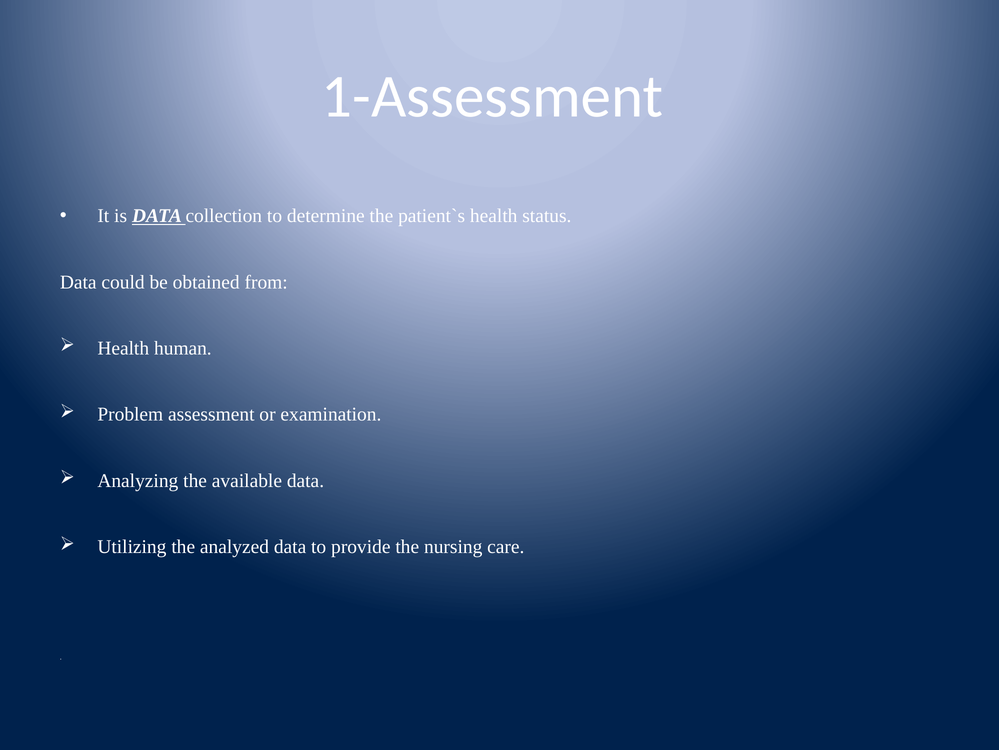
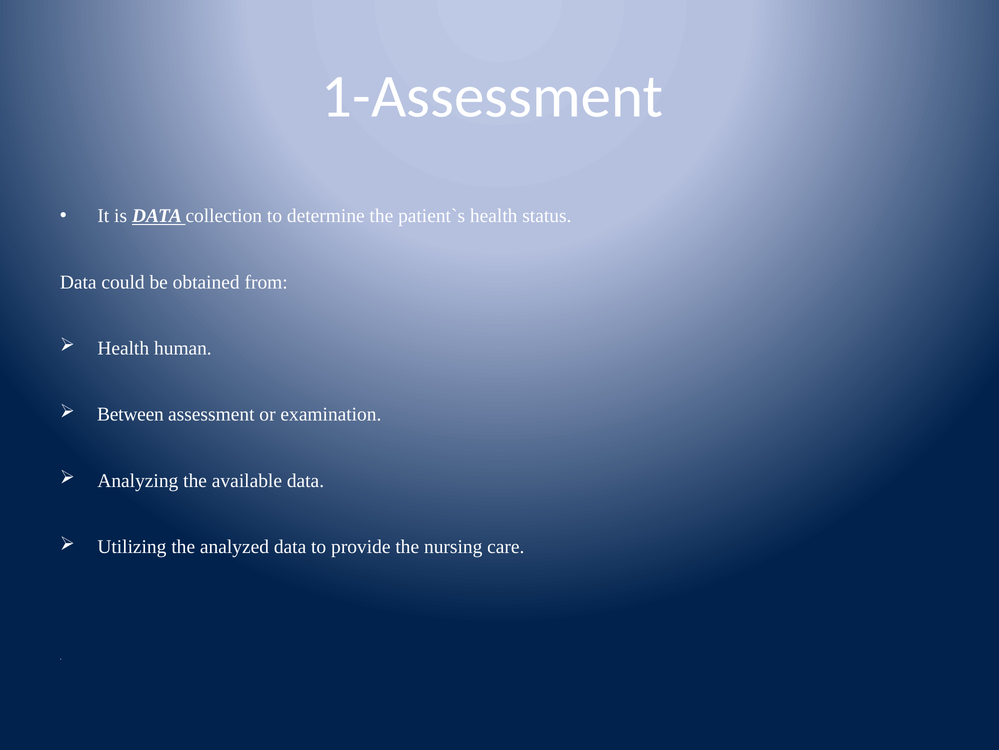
Problem: Problem -> Between (130, 414)
